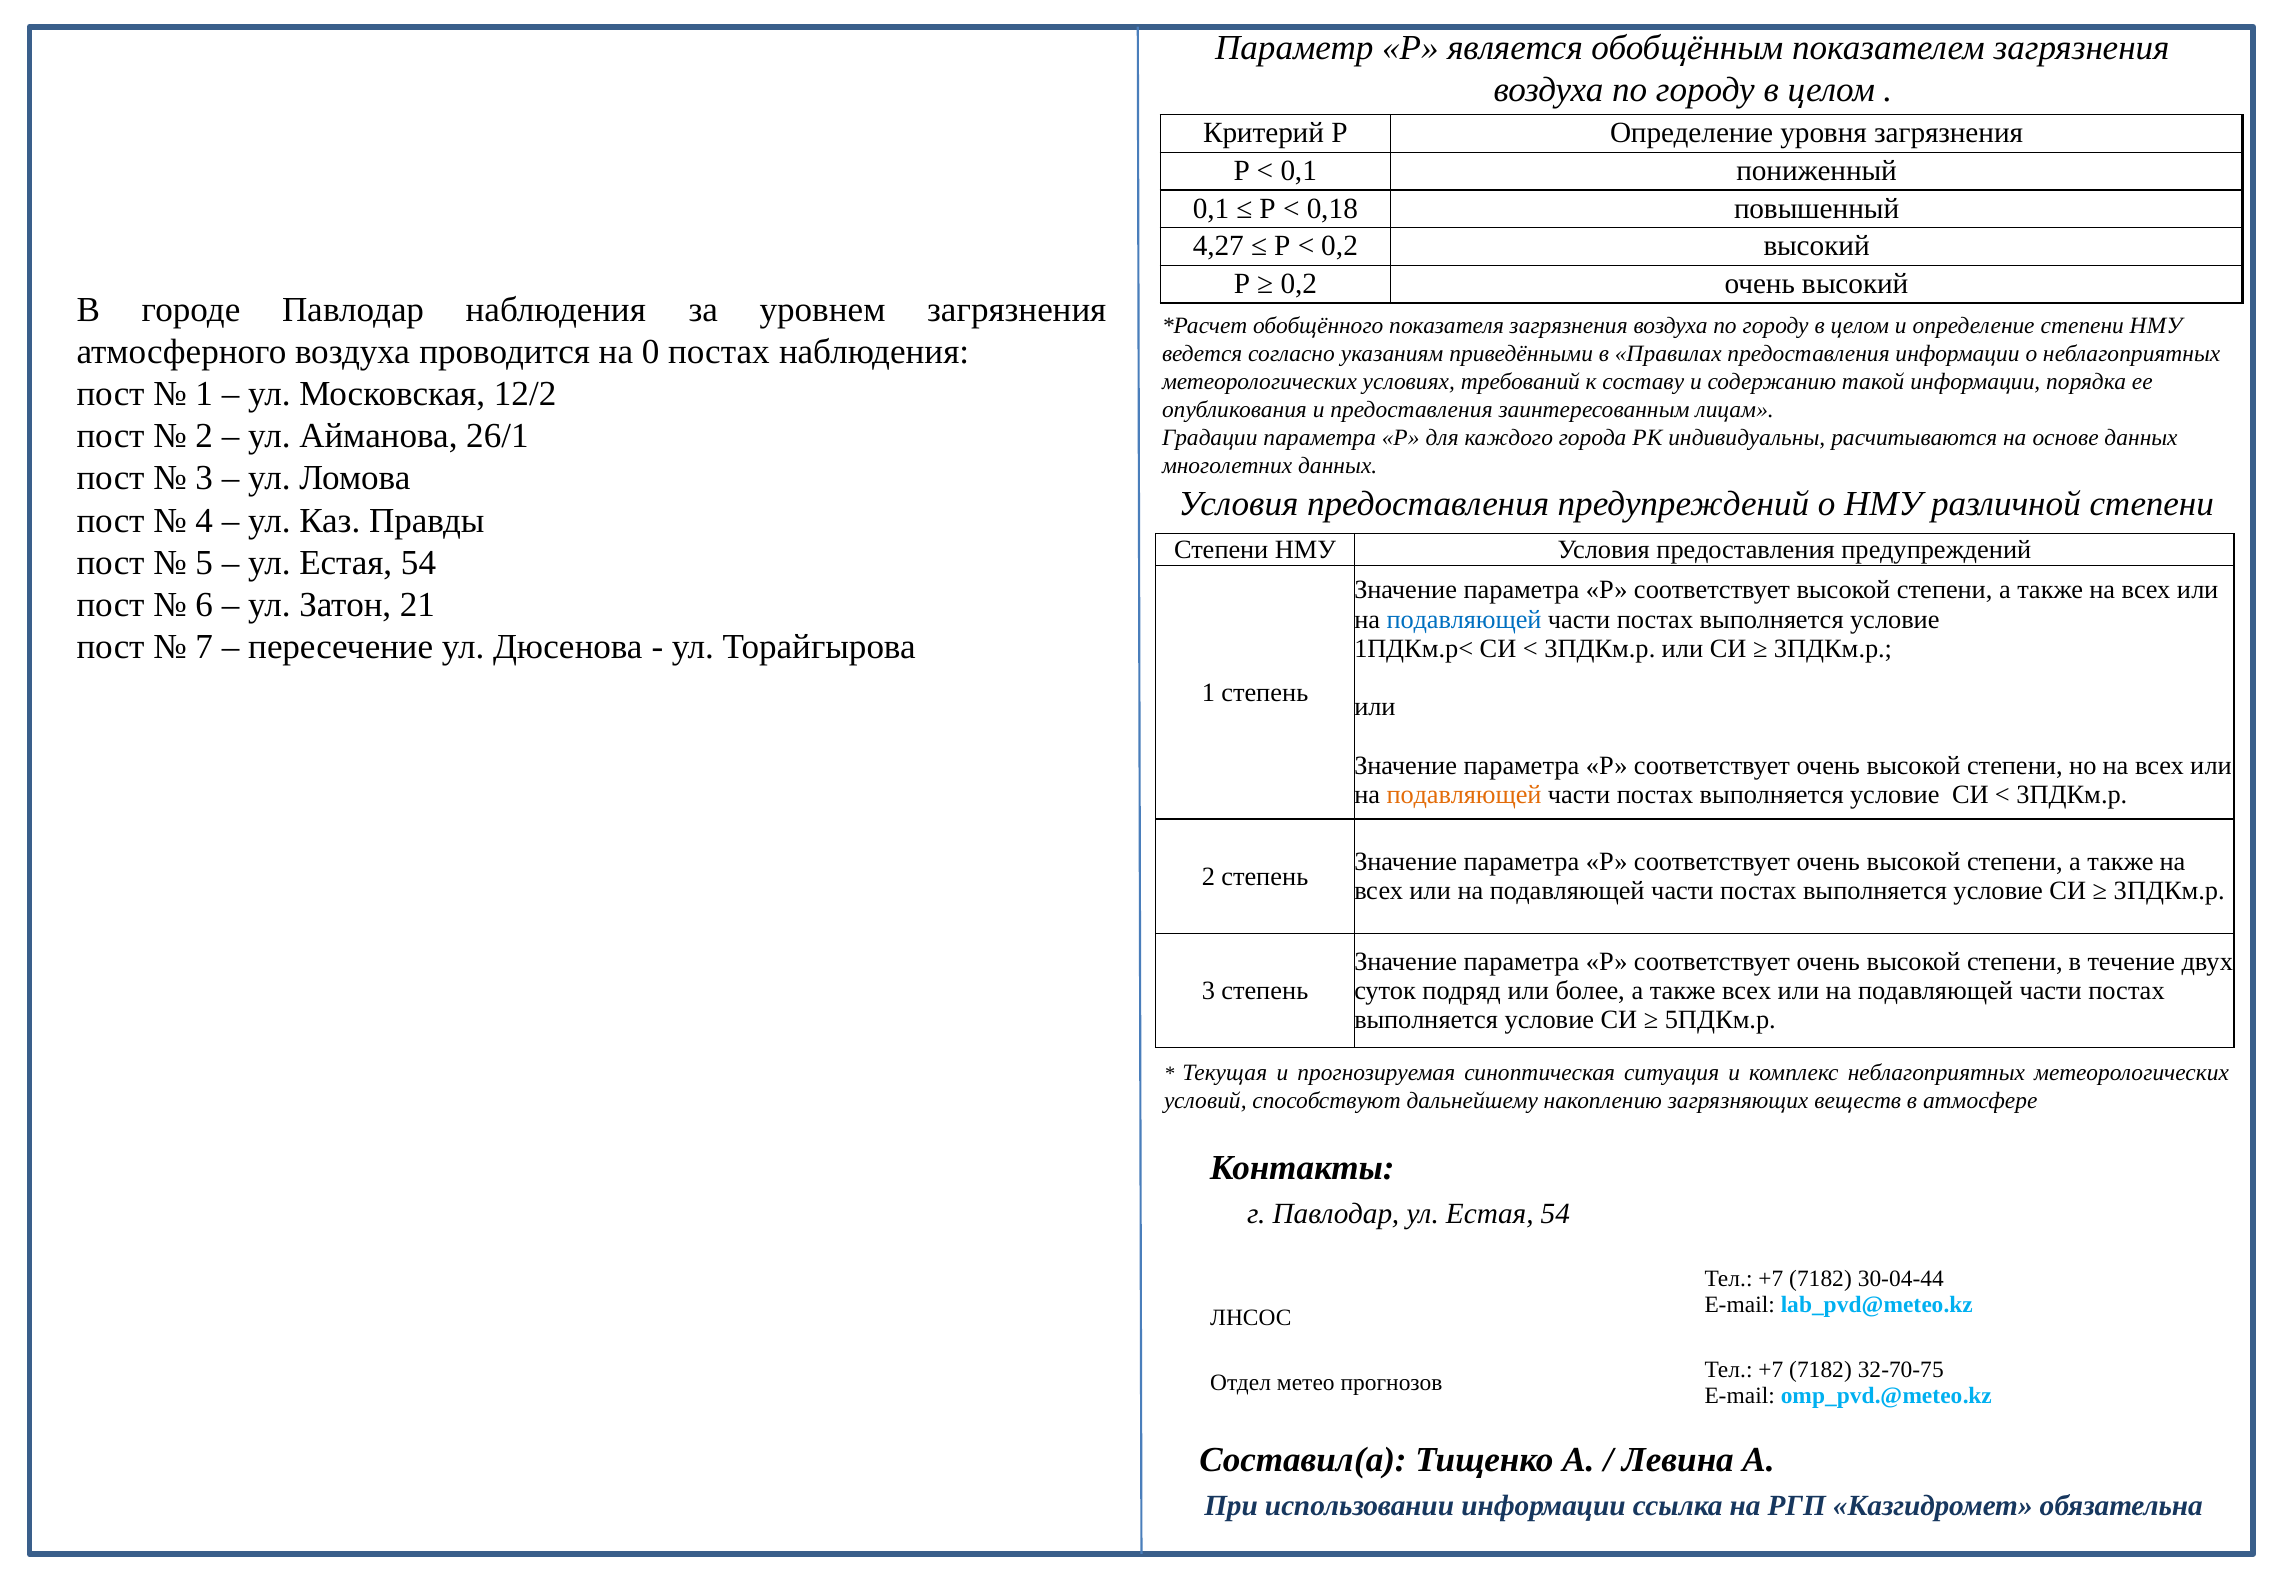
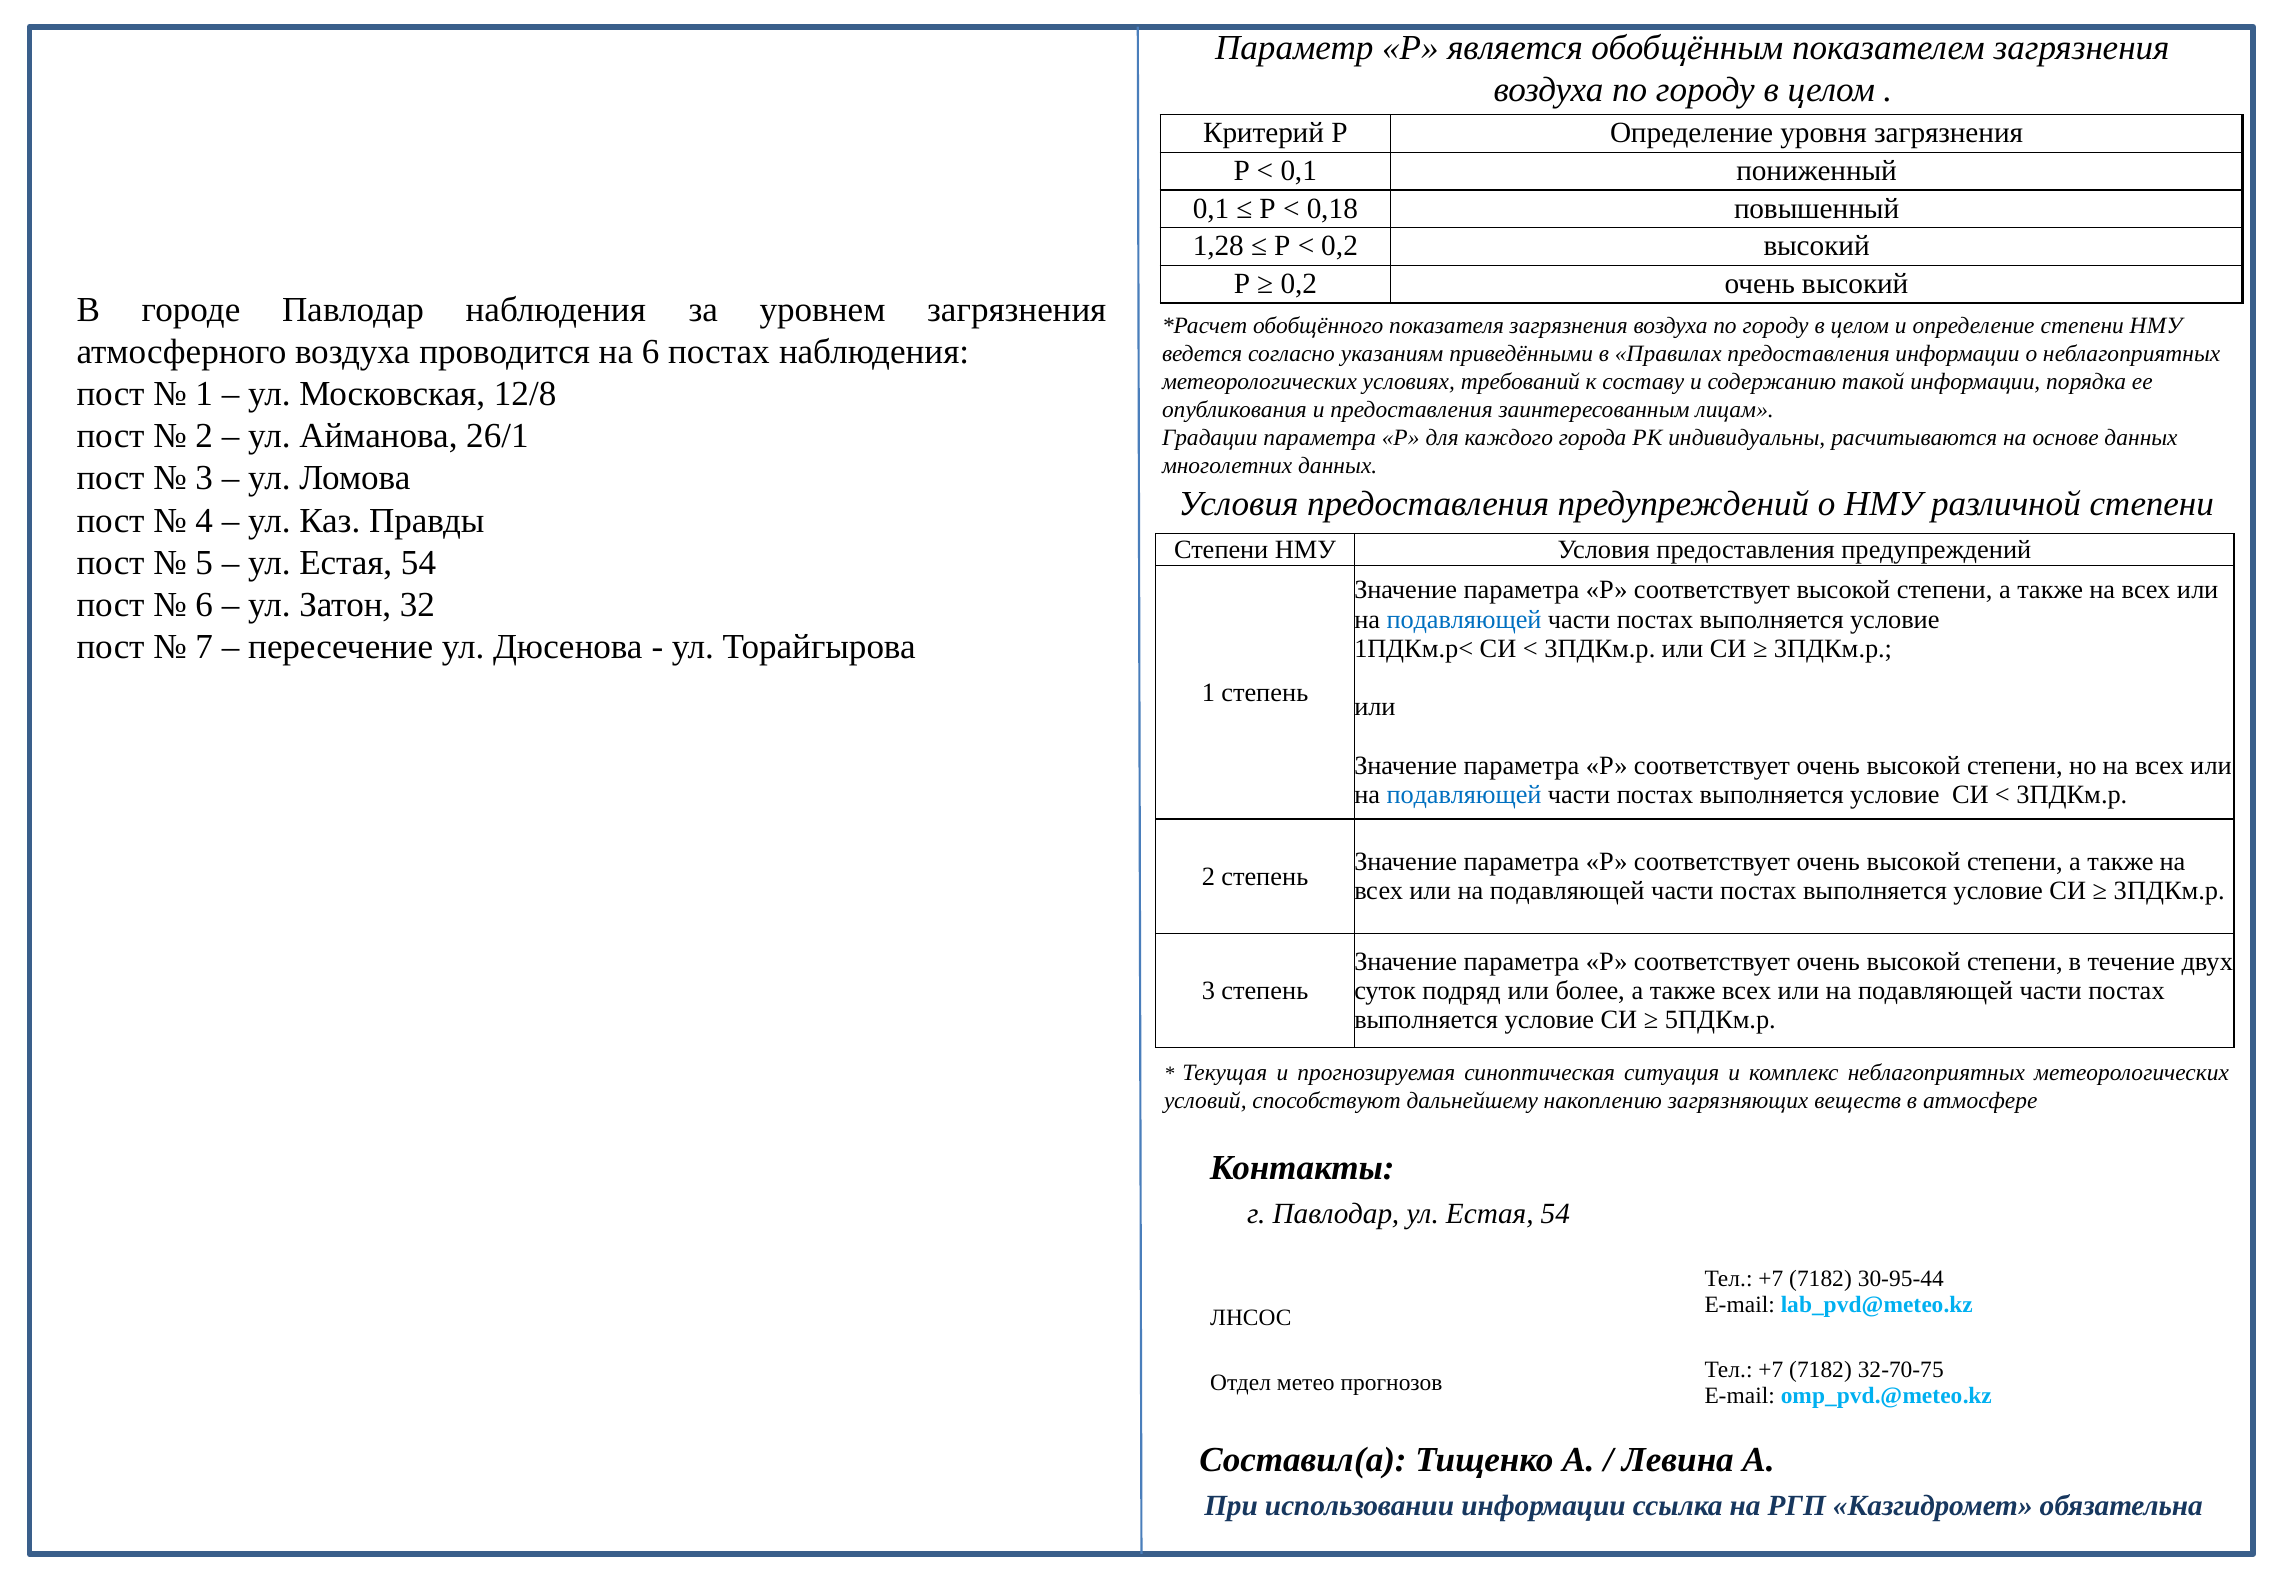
4,27: 4,27 -> 1,28 (1218, 246)
на 0: 0 -> 6 (651, 352)
12/2: 12/2 -> 12/8 (525, 394)
21: 21 -> 32 (417, 605)
подавляющей colour: orange -> blue (1464, 794)
30-04-44: 30-04-44 -> 30-95-44 (1901, 1278)
